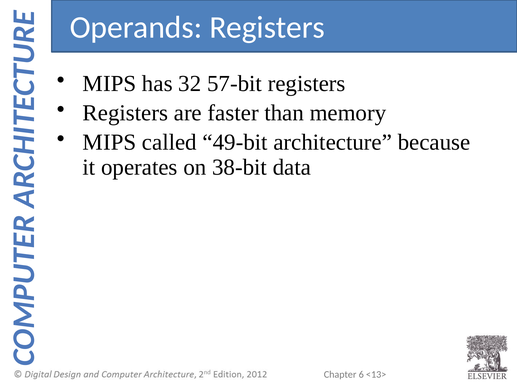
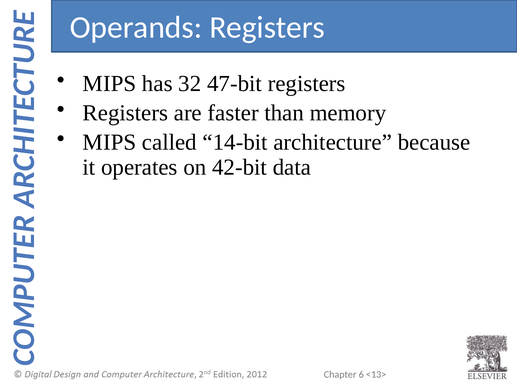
57-bit: 57-bit -> 47-bit (235, 84)
49-bit: 49-bit -> 14-bit (235, 143)
38-bit: 38-bit -> 42-bit (240, 167)
